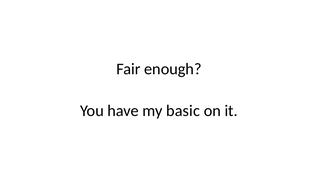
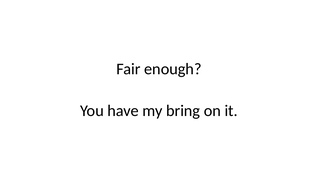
basic: basic -> bring (183, 111)
